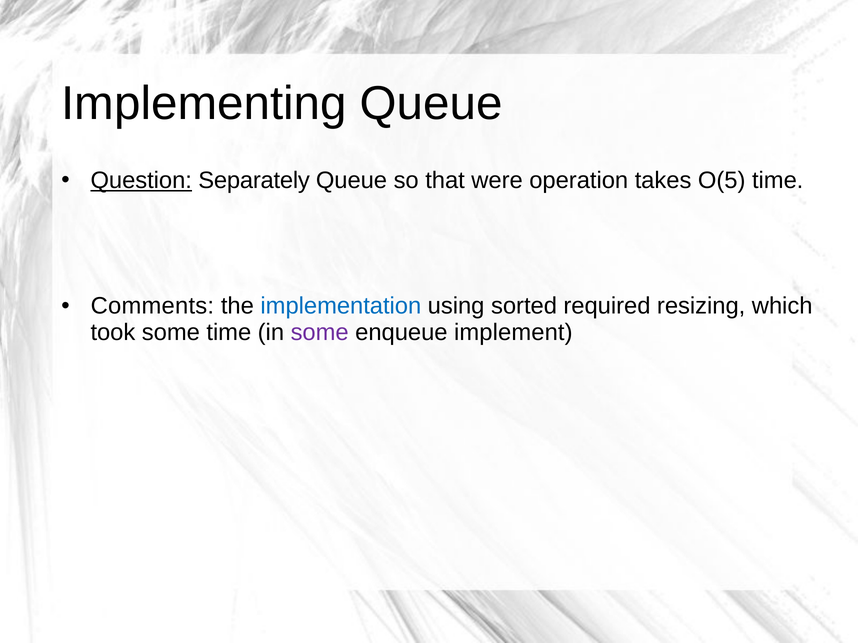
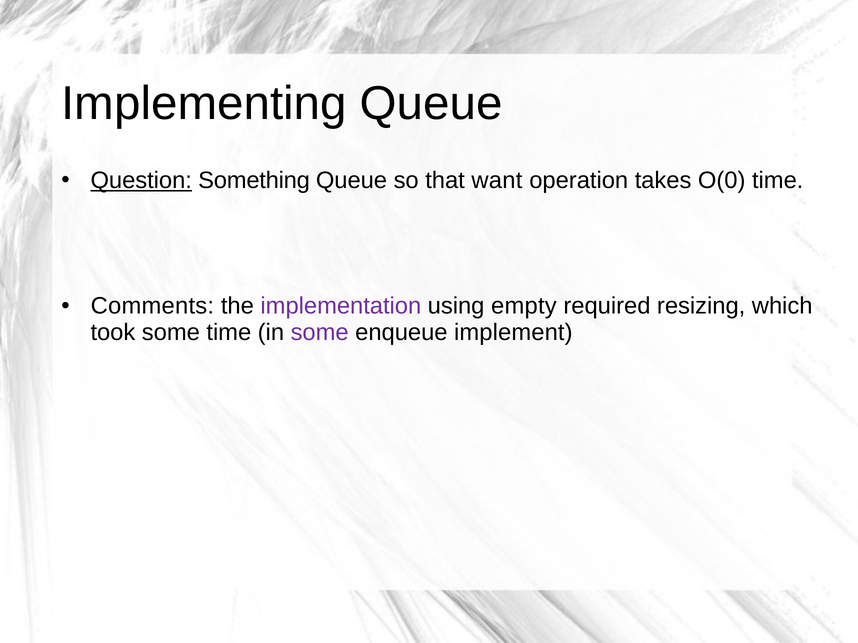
Separately: Separately -> Something (254, 181)
were: were -> want (497, 181)
O(5: O(5 -> O(0 (722, 181)
implementation colour: blue -> purple (341, 306)
sorted: sorted -> empty (524, 306)
